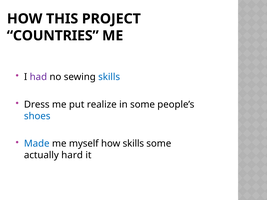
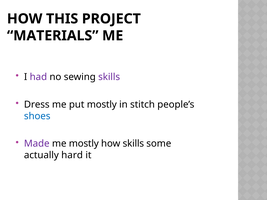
COUNTRIES: COUNTRIES -> MATERIALS (53, 36)
skills colour: blue -> purple (109, 77)
put realize: realize -> mostly (102, 105)
in some: some -> stitch (142, 105)
Made colour: blue -> purple (37, 144)
me myself: myself -> mostly (84, 144)
